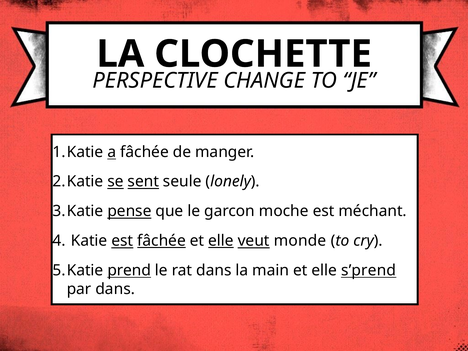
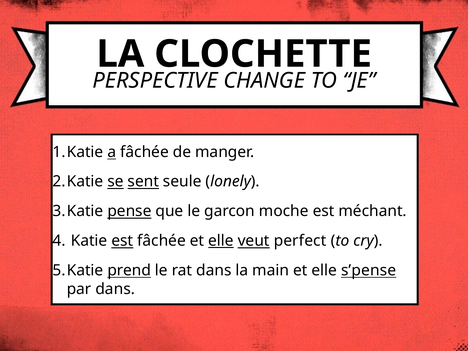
fâchée underline: present -> none (162, 241)
monde: monde -> perfect (300, 241)
s’prend: s’prend -> s’pense (369, 270)
